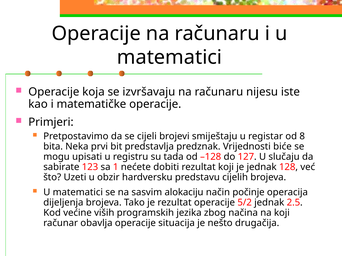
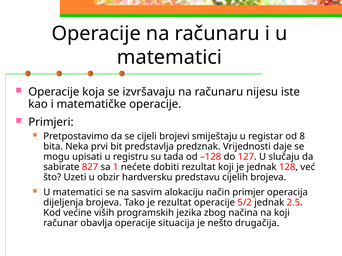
biće: biće -> daje (283, 147)
123: 123 -> 827 (90, 167)
počinje: počinje -> primjer (249, 193)
